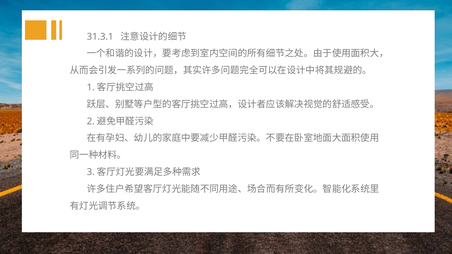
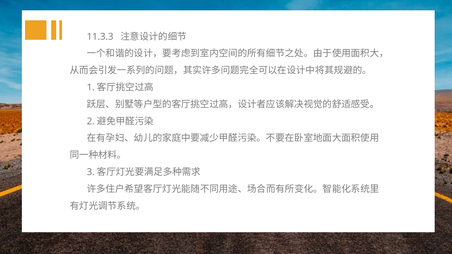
31.3.1: 31.3.1 -> 11.3.3 (100, 37)
